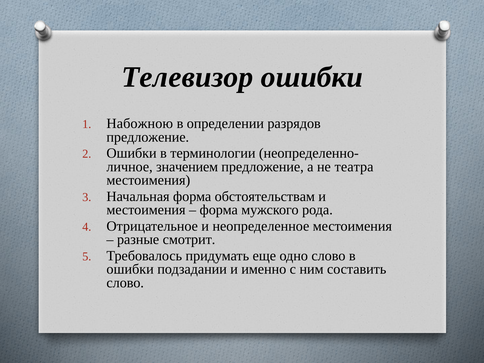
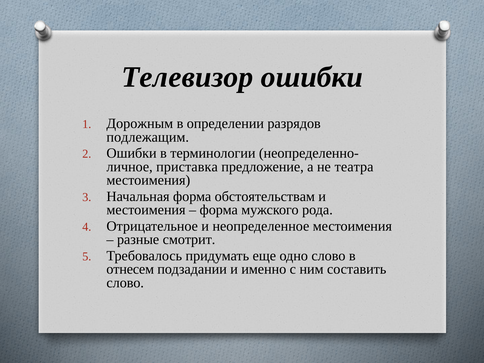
Набожною: Набожною -> Дорожным (140, 123)
предложение: предложение -> подлежащим (148, 137)
значением: значением -> приставка (187, 167)
ошибки: ошибки -> отнесем (130, 269)
